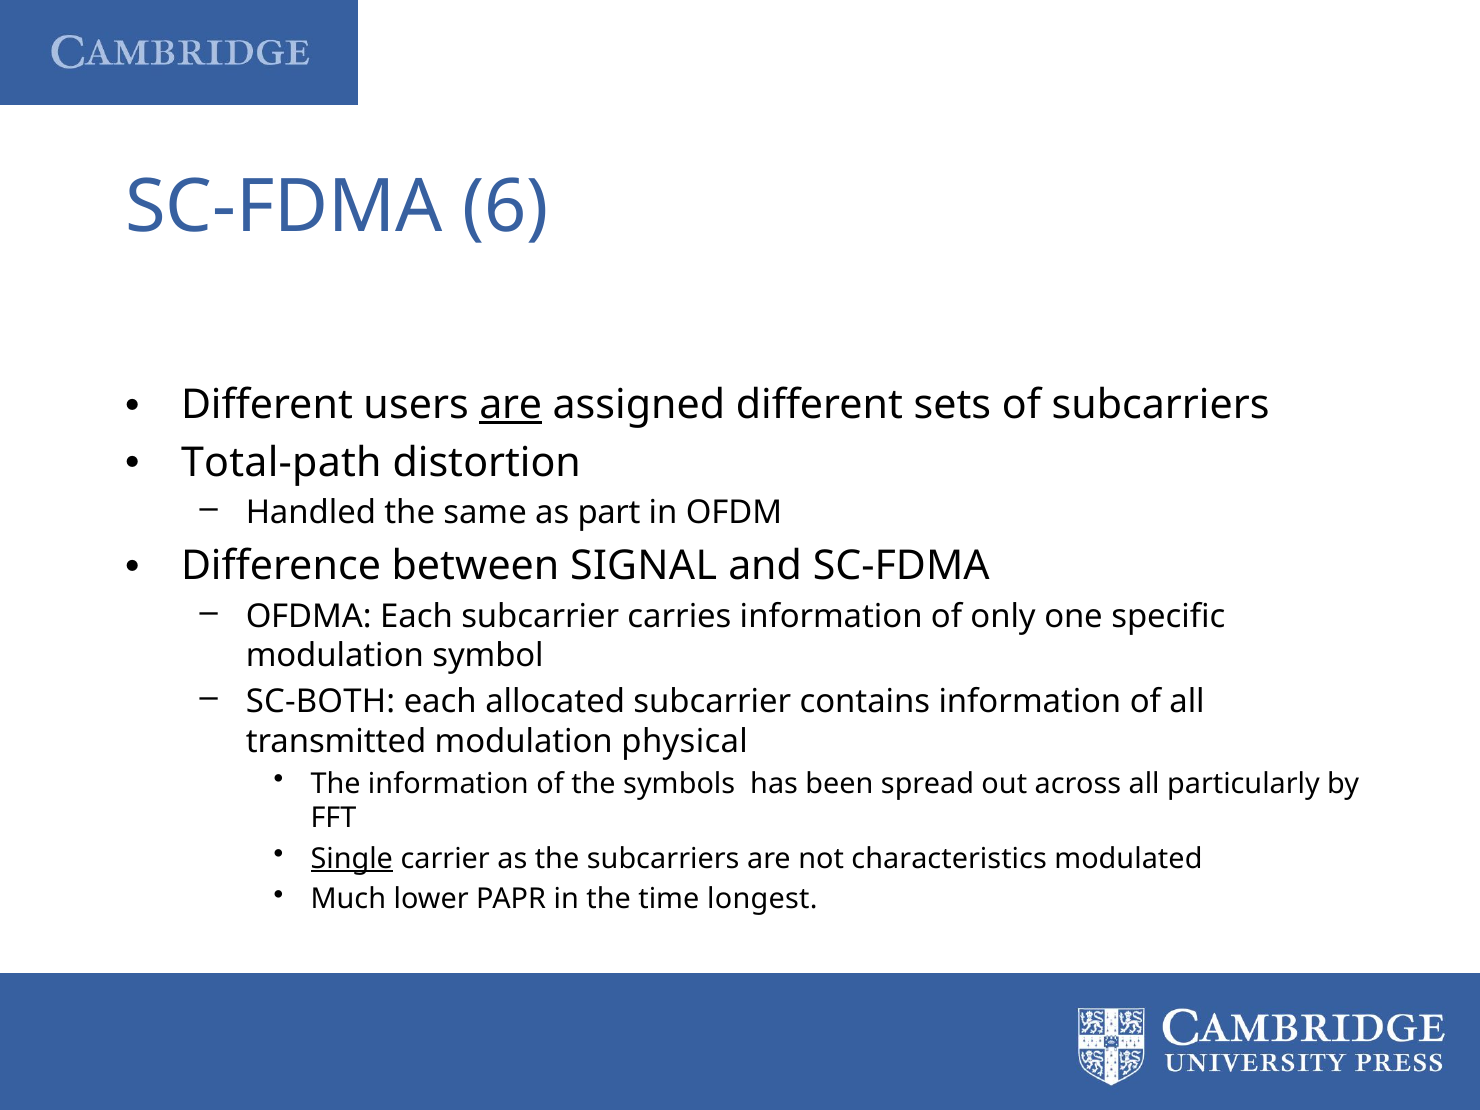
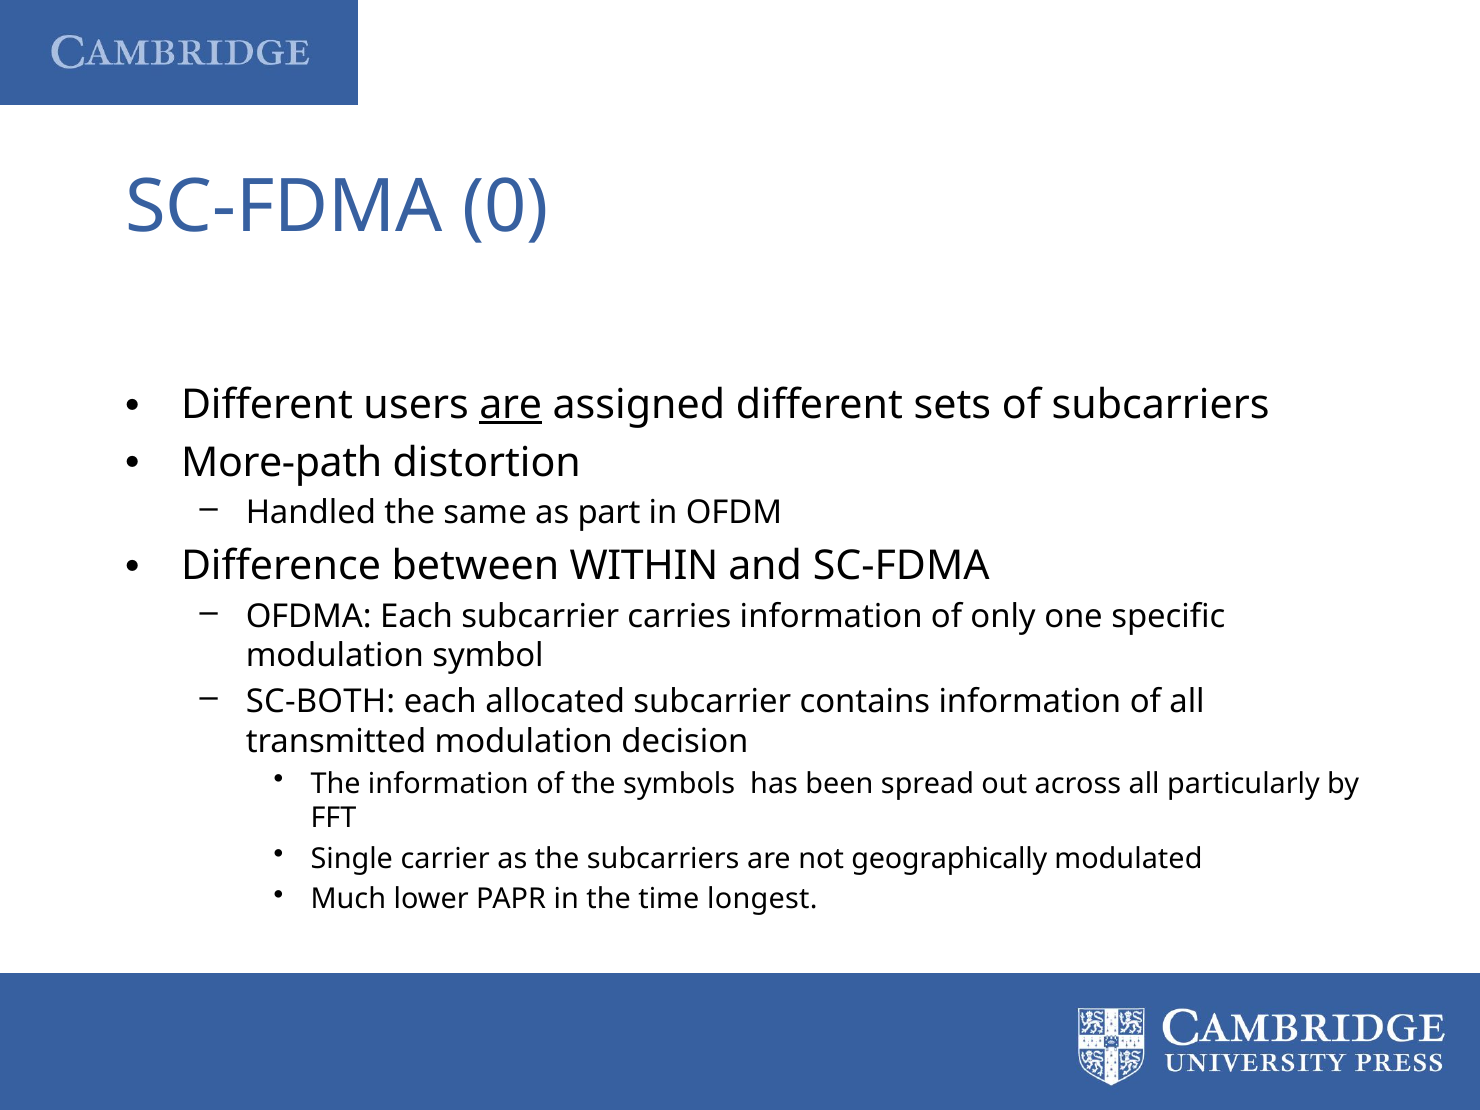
6: 6 -> 0 (506, 207)
Total-path: Total-path -> More-path (282, 463)
SIGNAL: SIGNAL -> WITHIN (644, 566)
physical: physical -> decision (685, 741)
Single underline: present -> none (352, 859)
characteristics: characteristics -> geographically (949, 859)
